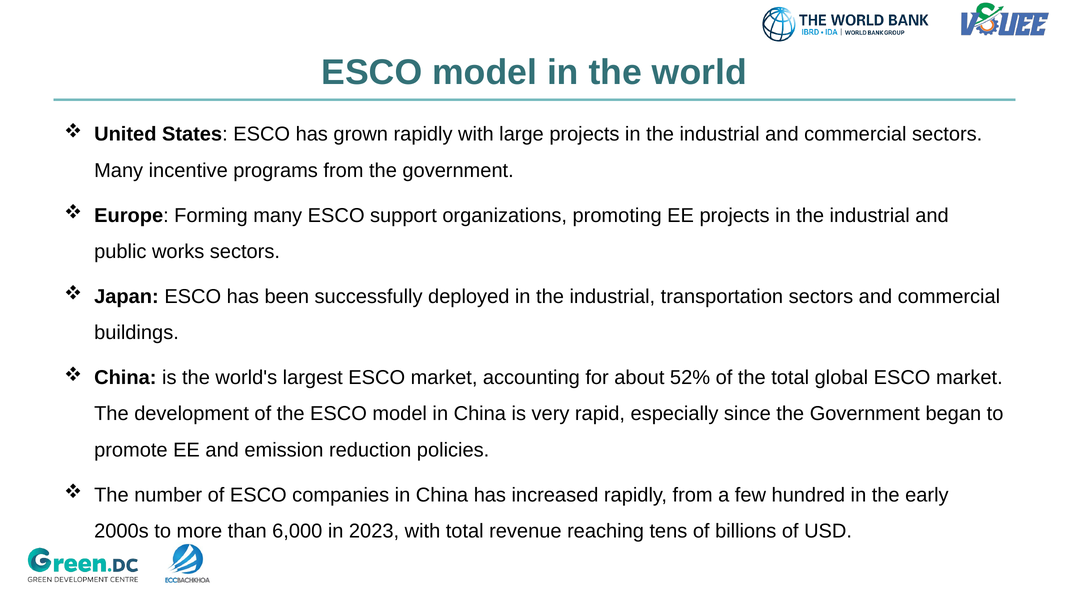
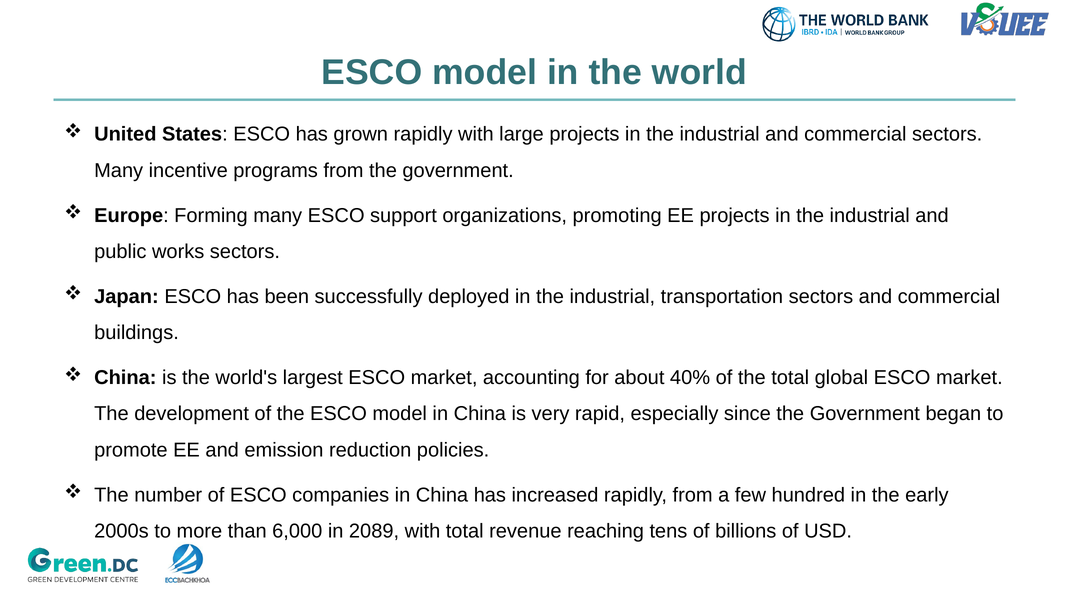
52%: 52% -> 40% (690, 377)
2023: 2023 -> 2089 (374, 531)
